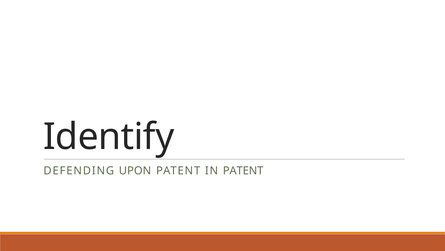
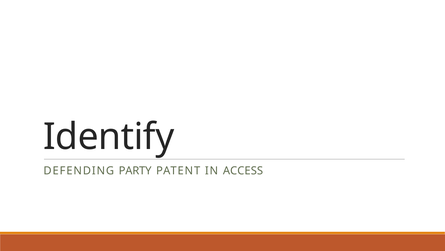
UPON: UPON -> PARTY (135, 170)
IN PATENT: PATENT -> ACCESS (243, 170)
